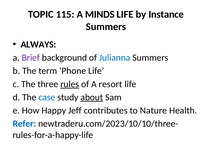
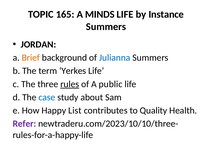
115: 115 -> 165 (65, 14)
ALWAYS: ALWAYS -> JORDAN (38, 44)
Brief colour: purple -> orange (31, 58)
Phone: Phone -> Yerkes (73, 71)
resort: resort -> public (111, 84)
about underline: present -> none (92, 97)
Jeff: Jeff -> List (75, 111)
Nature: Nature -> Quality (154, 111)
Refer colour: blue -> purple (24, 124)
